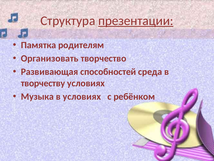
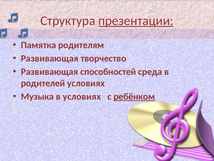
Организовать: Организовать -> Развивающая (50, 58)
творчеству: творчеству -> родителей (43, 83)
ребёнком underline: none -> present (134, 96)
